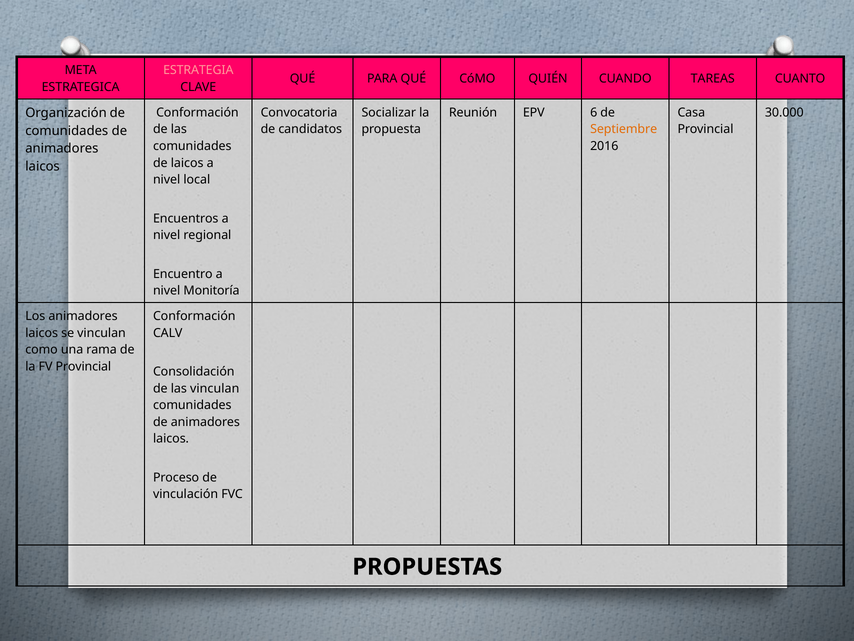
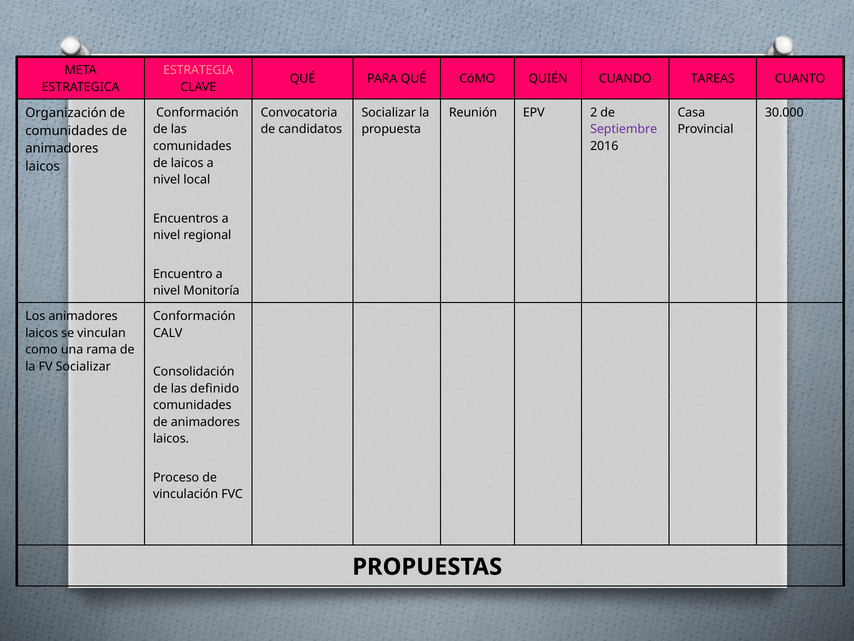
6: 6 -> 2 (594, 112)
Septiembre colour: orange -> purple (624, 129)
FV Provincial: Provincial -> Socializar (83, 366)
las vinculan: vinculan -> definido (215, 388)
